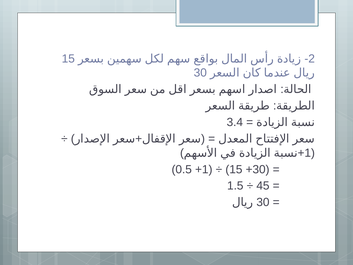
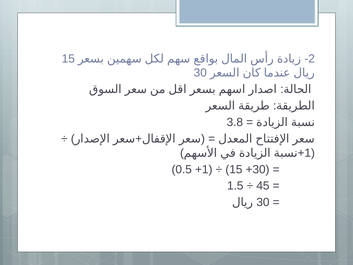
3.4: 3.4 -> 3.8 (235, 122)
